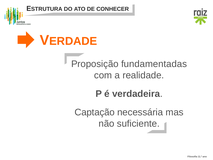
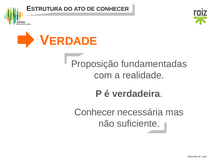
Captação: Captação -> Conhecer (95, 112)
